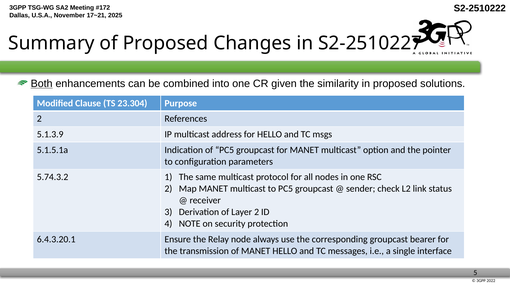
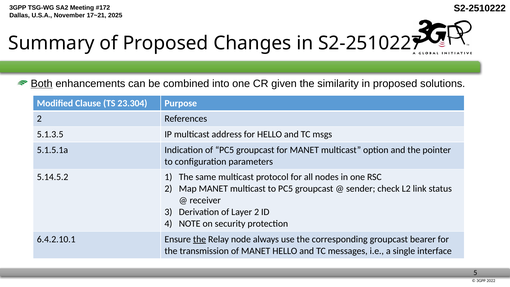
5.1.3.9: 5.1.3.9 -> 5.1.3.5 (50, 134)
5.74.3.2: 5.74.3.2 -> 5.14.5.2 (53, 177)
6.4.3.20.1: 6.4.3.20.1 -> 6.4.2.10.1 (56, 239)
the underline: none -> present (200, 239)
